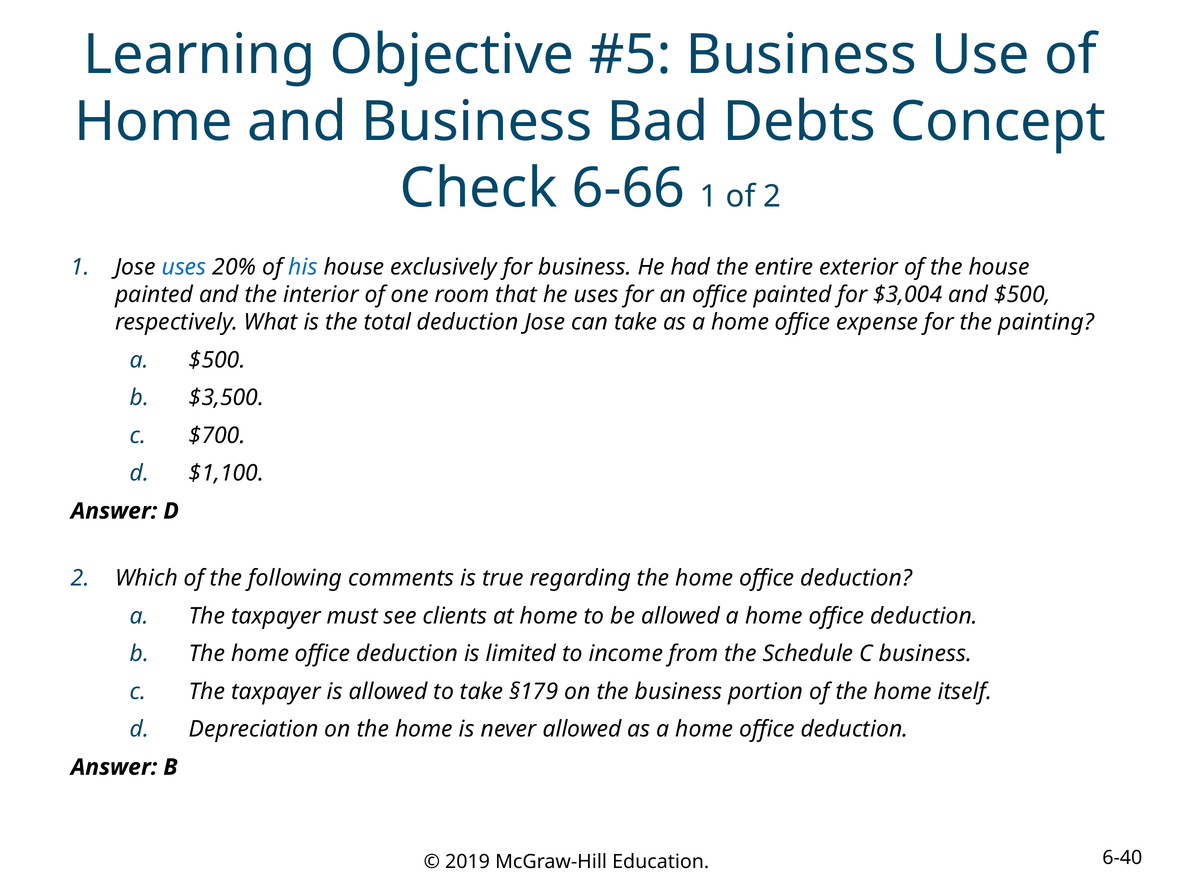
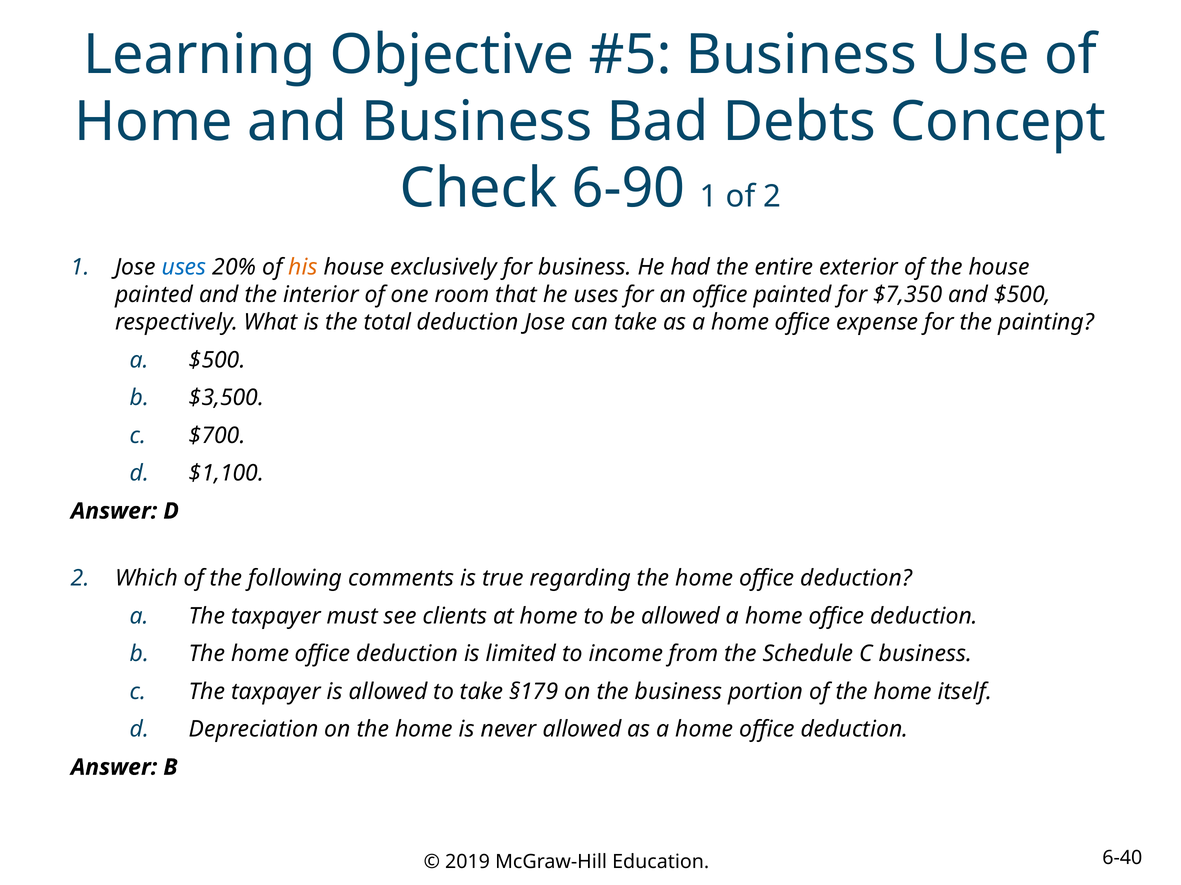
6-66: 6-66 -> 6-90 (629, 189)
his colour: blue -> orange (303, 267)
$3,004: $3,004 -> $7,350 (908, 295)
